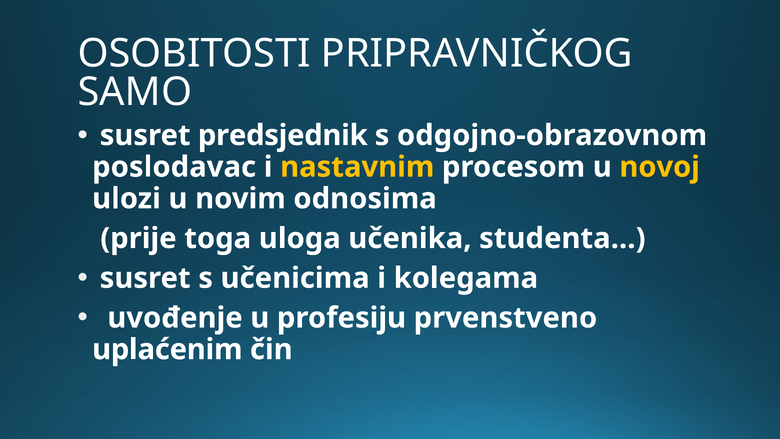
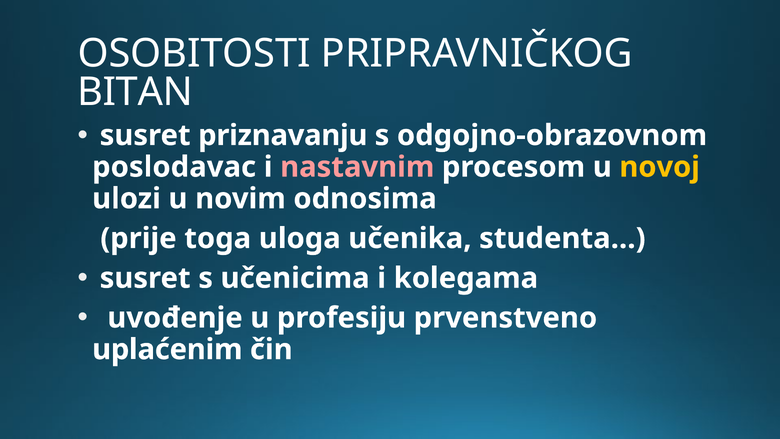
SAMO: SAMO -> BITAN (135, 92)
predsjednik: predsjednik -> priznavanju (283, 135)
nastavnim colour: yellow -> pink (357, 167)
